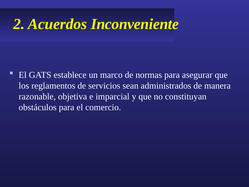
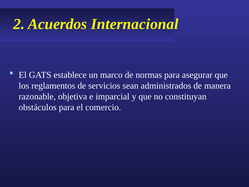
Inconveniente: Inconveniente -> Internacional (135, 24)
